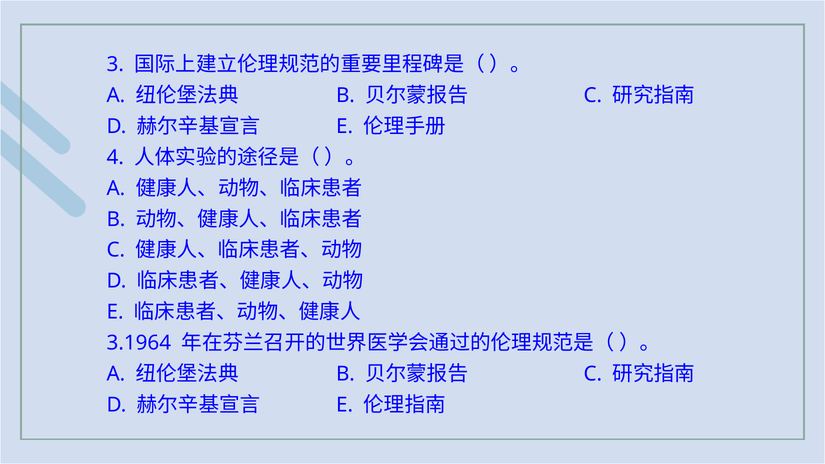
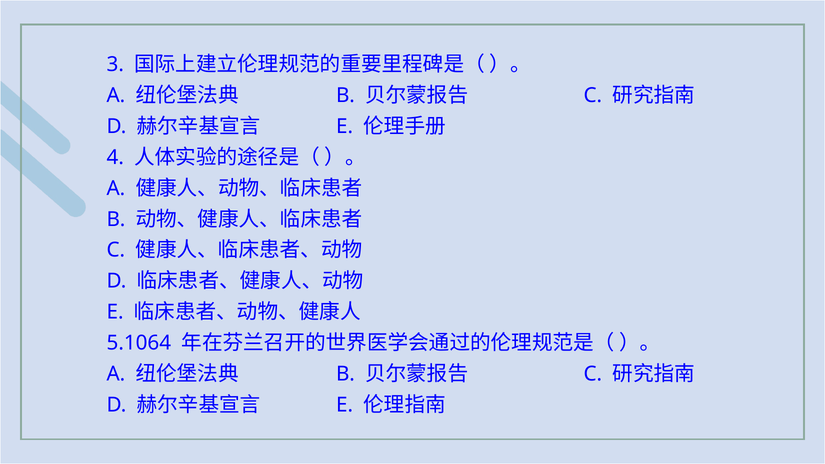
3.1964: 3.1964 -> 5.1064 (139, 343)
